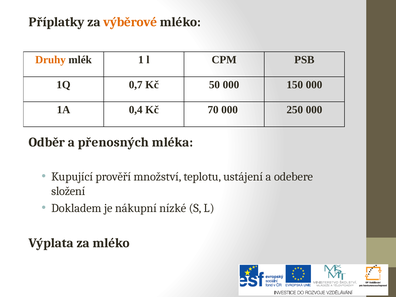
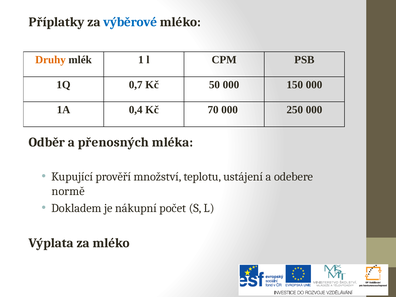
výběrové colour: orange -> blue (130, 22)
složení: složení -> normě (68, 191)
nízké: nízké -> počet (173, 208)
